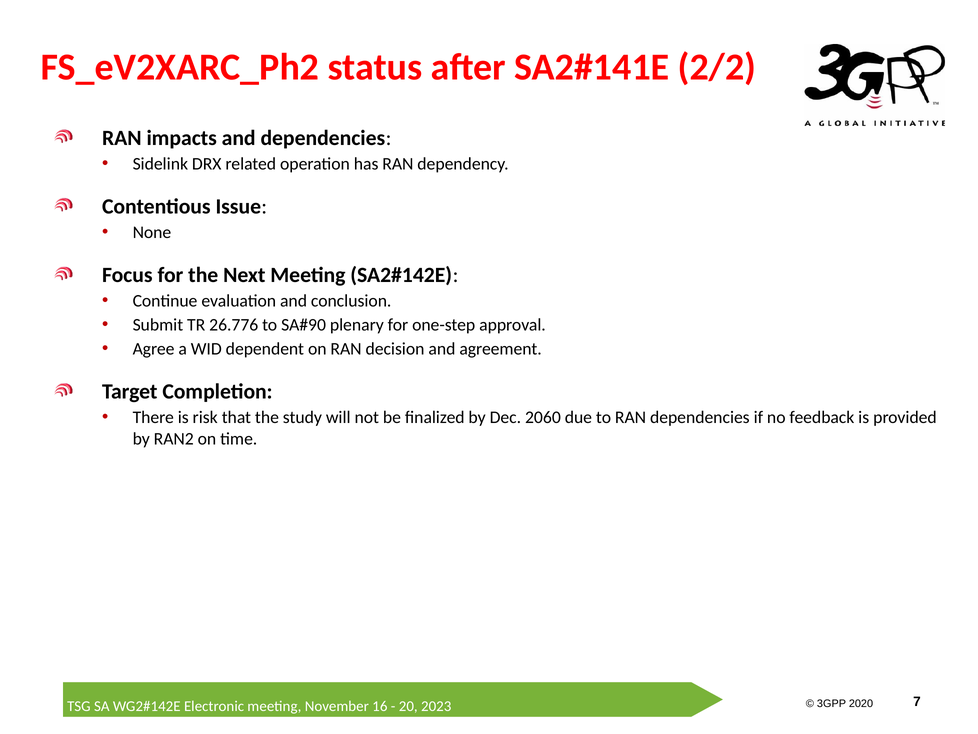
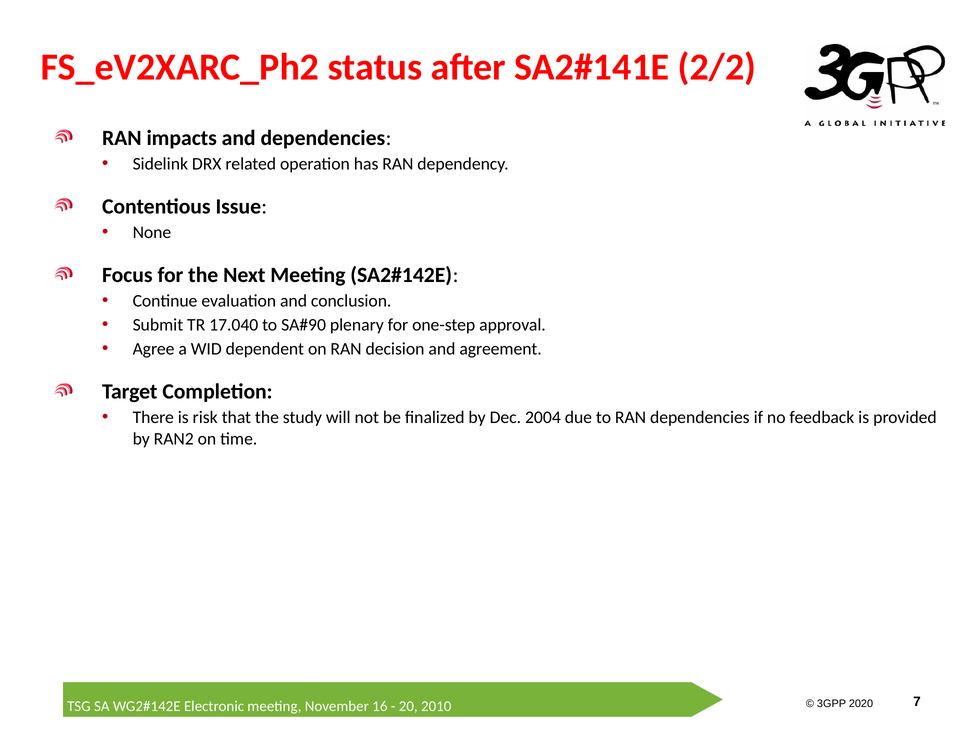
26.776: 26.776 -> 17.040 (234, 325)
2060: 2060 -> 2004 (543, 417)
2023: 2023 -> 2010 (436, 706)
